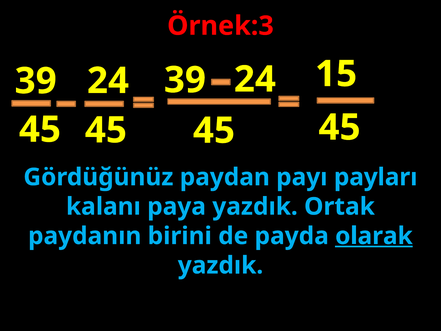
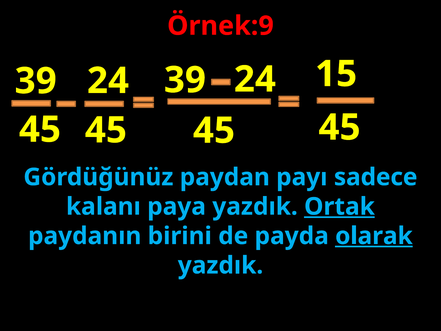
Örnek:3: Örnek:3 -> Örnek:9 (220, 26)
payları: payları -> sadece (376, 177)
Ortak underline: none -> present (339, 206)
